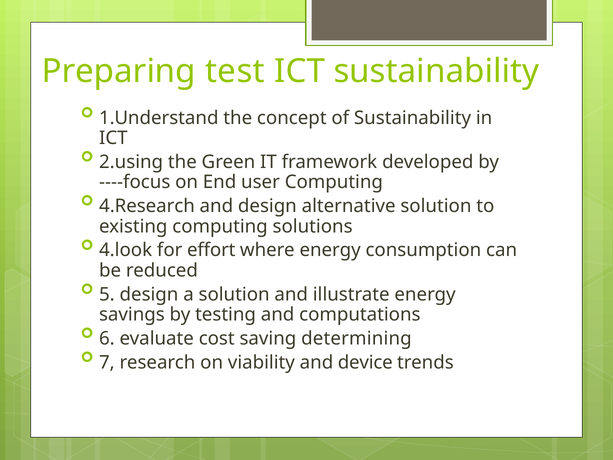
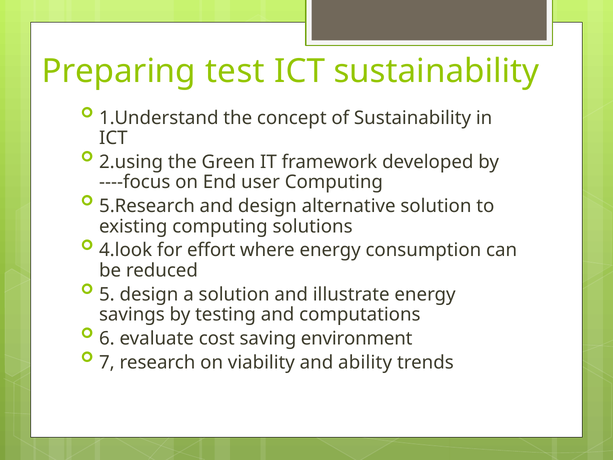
4.Research: 4.Research -> 5.Research (147, 206)
determining: determining -> environment (357, 338)
device: device -> ability (365, 362)
